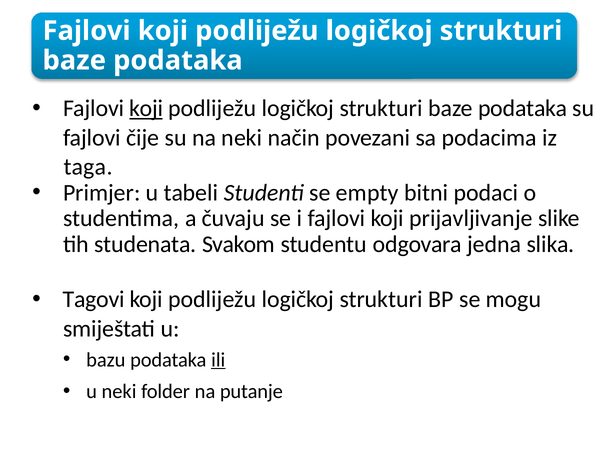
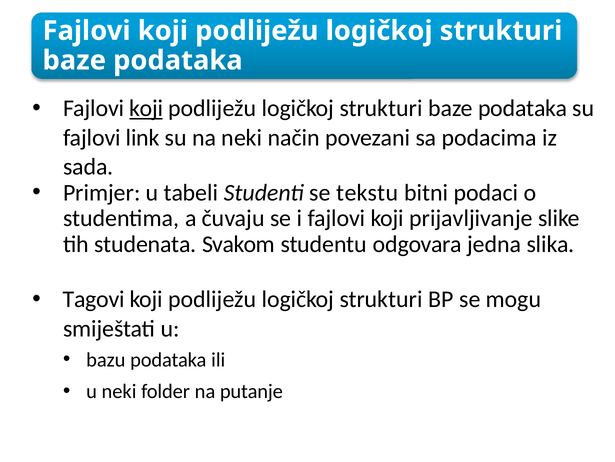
čije: čije -> link (143, 137)
taga: taga -> sada (88, 167)
empty: empty -> tekstu (367, 192)
ili underline: present -> none (218, 359)
